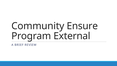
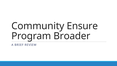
External: External -> Broader (72, 36)
